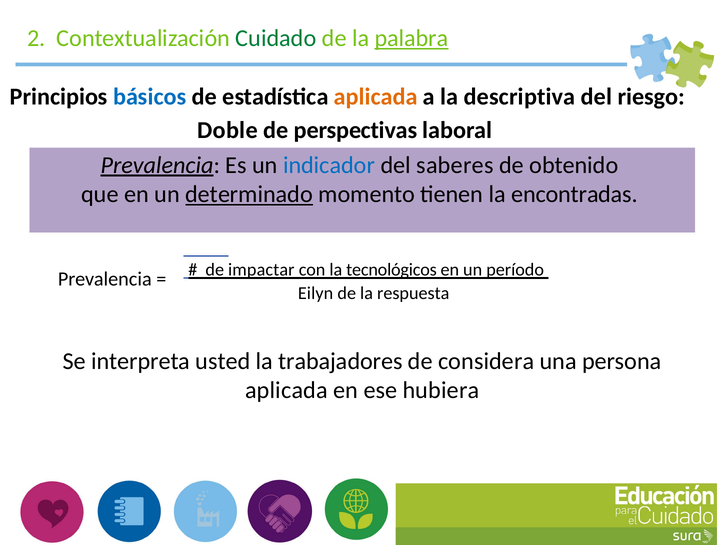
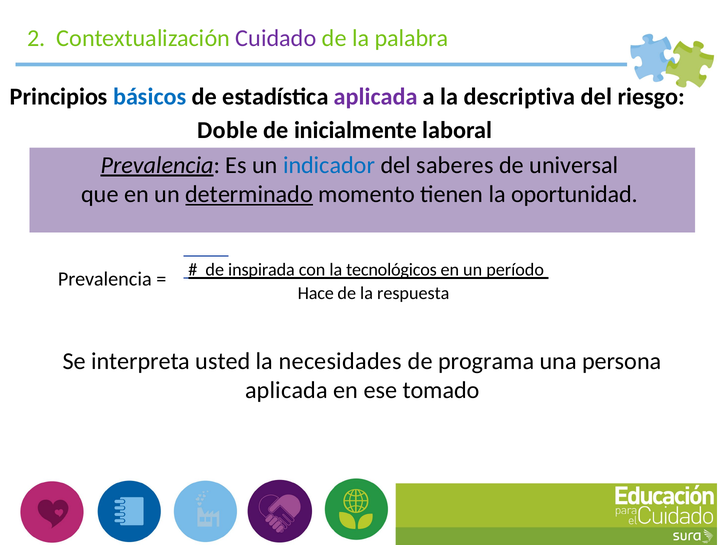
Cuidado colour: green -> purple (276, 38)
palabra underline: present -> none (412, 38)
aplicada colour: orange -> purple (376, 97)
perspectivas: perspectivas -> inicialmente (355, 130)
obtenido: obtenido -> universal (574, 165)
encontradas: encontradas -> oportunidad (575, 194)
impactar: impactar -> inspirada (261, 270)
Eilyn: Eilyn -> Hace (316, 293)
trabajadores: trabajadores -> necesidades (340, 361)
considera: considera -> programa (486, 361)
hubiera: hubiera -> tomado (441, 390)
